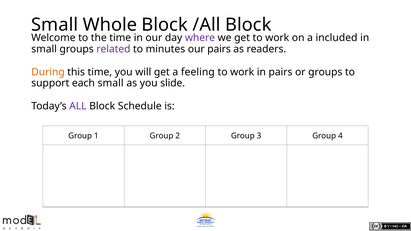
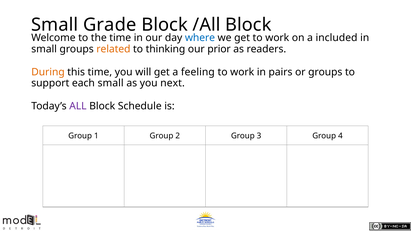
Whole: Whole -> Grade (110, 25)
where colour: purple -> blue (200, 38)
related colour: purple -> orange (113, 49)
minutes: minutes -> thinking (165, 49)
our pairs: pairs -> prior (219, 49)
slide: slide -> next (173, 83)
